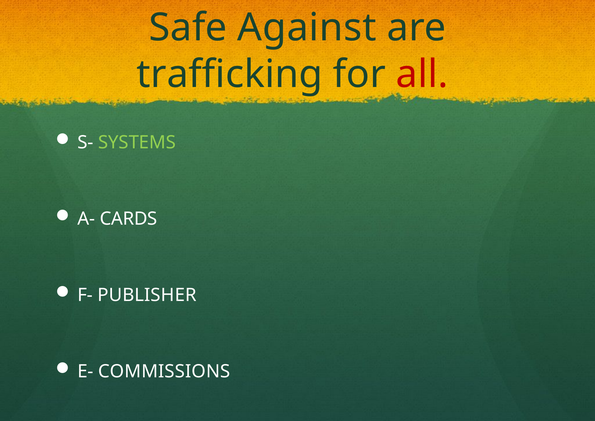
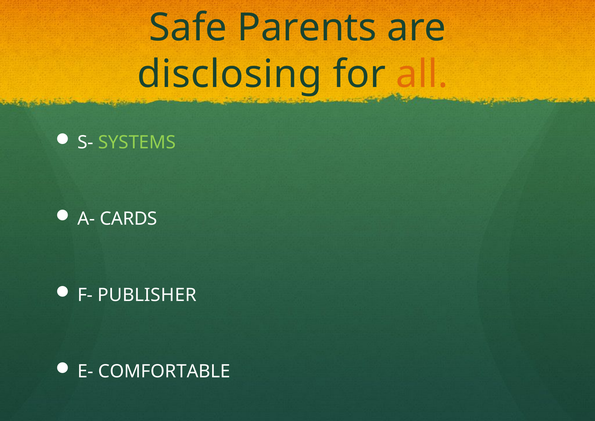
Against: Against -> Parents (307, 28)
trafficking: trafficking -> disclosing (230, 74)
all colour: red -> orange (422, 74)
COMMISSIONS: COMMISSIONS -> COMFORTABLE (164, 371)
